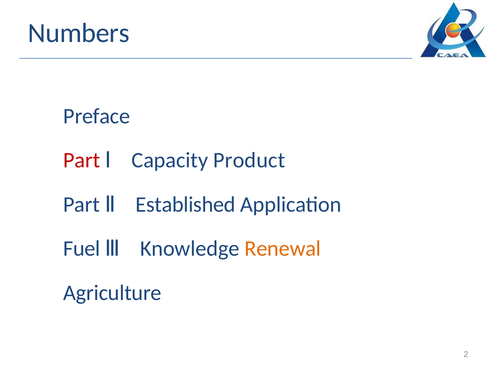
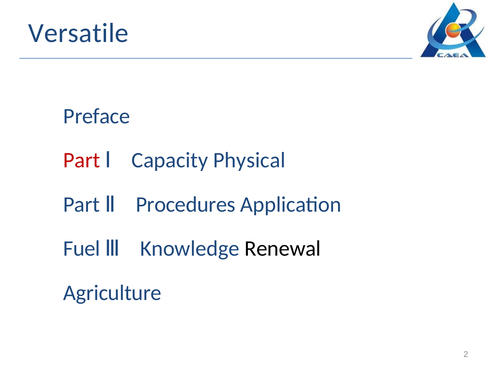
Numbers: Numbers -> Versatile (79, 33)
Product: Product -> Physical (249, 160)
Established: Established -> Procedures (186, 205)
Renewal colour: orange -> black (283, 249)
